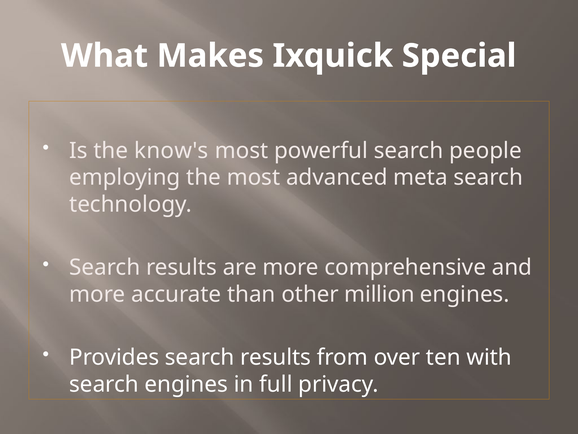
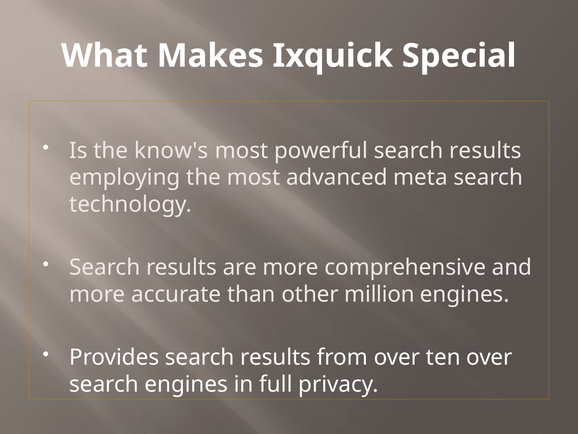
powerful search people: people -> results (485, 150)
ten with: with -> over (489, 357)
